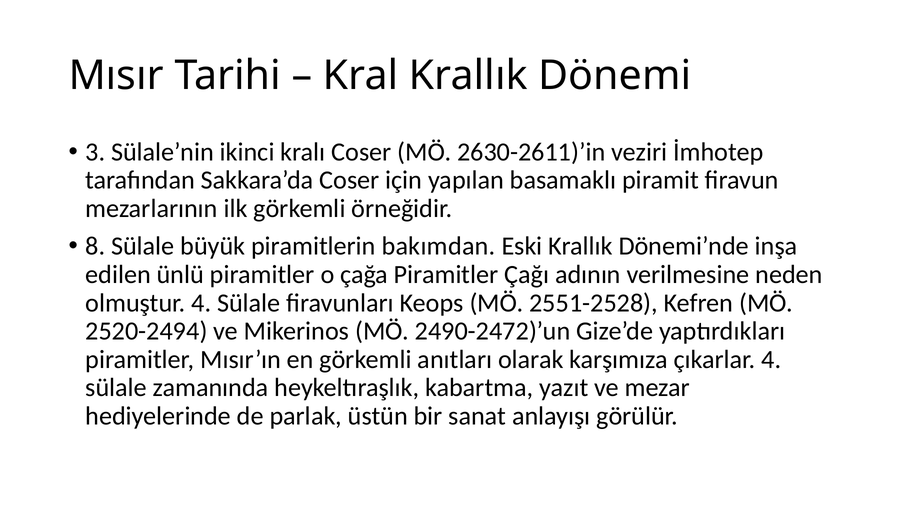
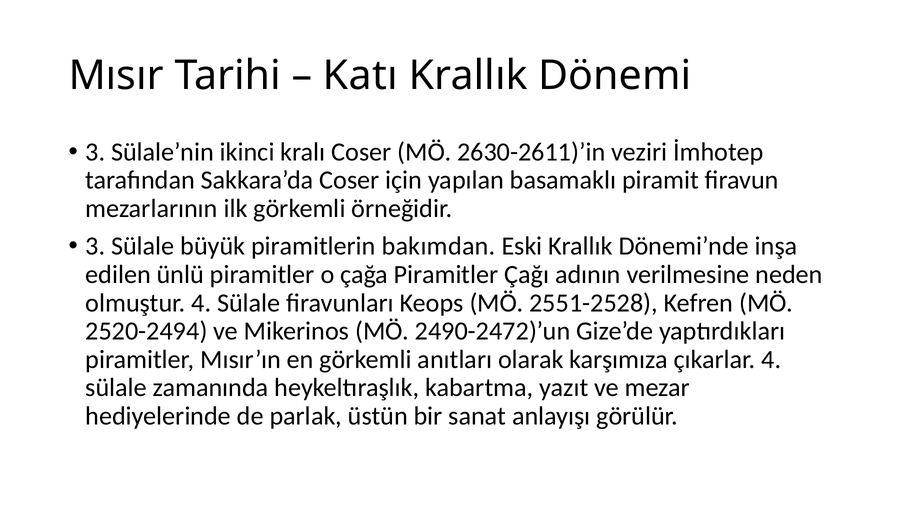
Kral: Kral -> Katı (360, 76)
8: 8 -> 3 (95, 246)
